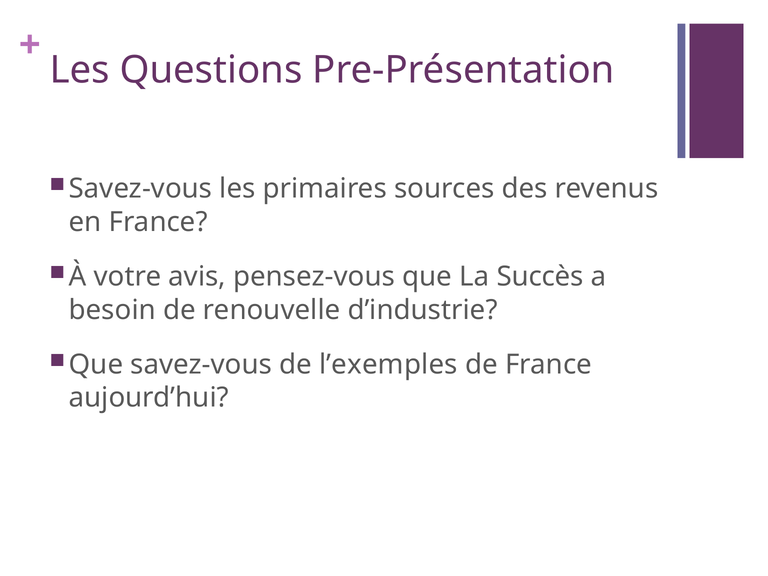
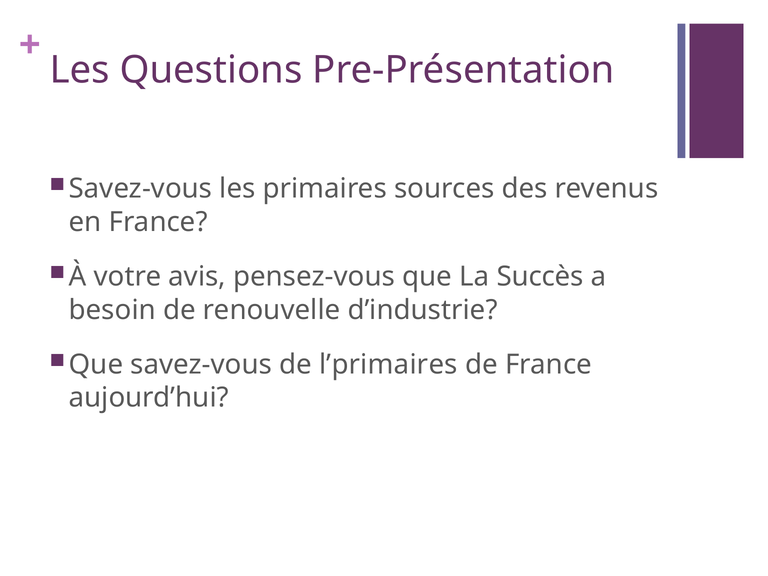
l’exemples: l’exemples -> l’primaires (388, 365)
